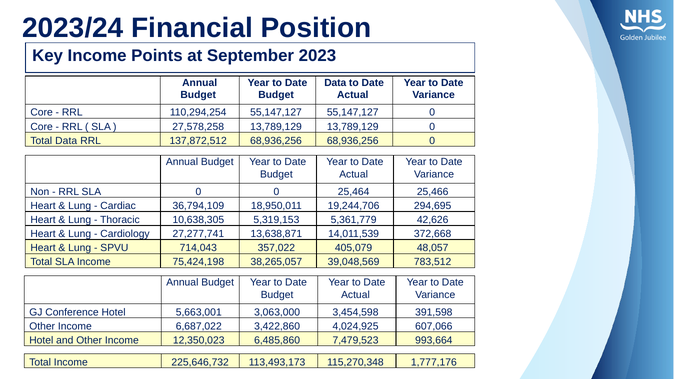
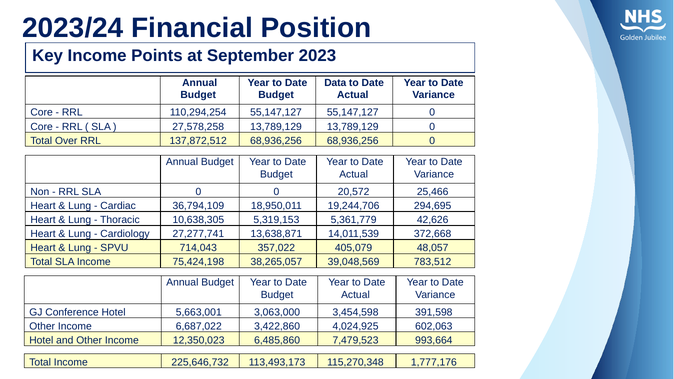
Total Data: Data -> Over (66, 141)
25,464: 25,464 -> 20,572 (354, 192)
607,066: 607,066 -> 602,063 (434, 326)
